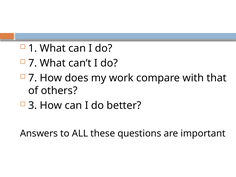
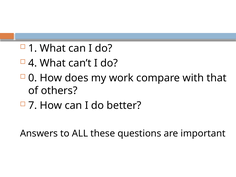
7: 7 -> 4 (33, 63)
7: 7 -> 0 (33, 78)
3: 3 -> 7 (33, 105)
